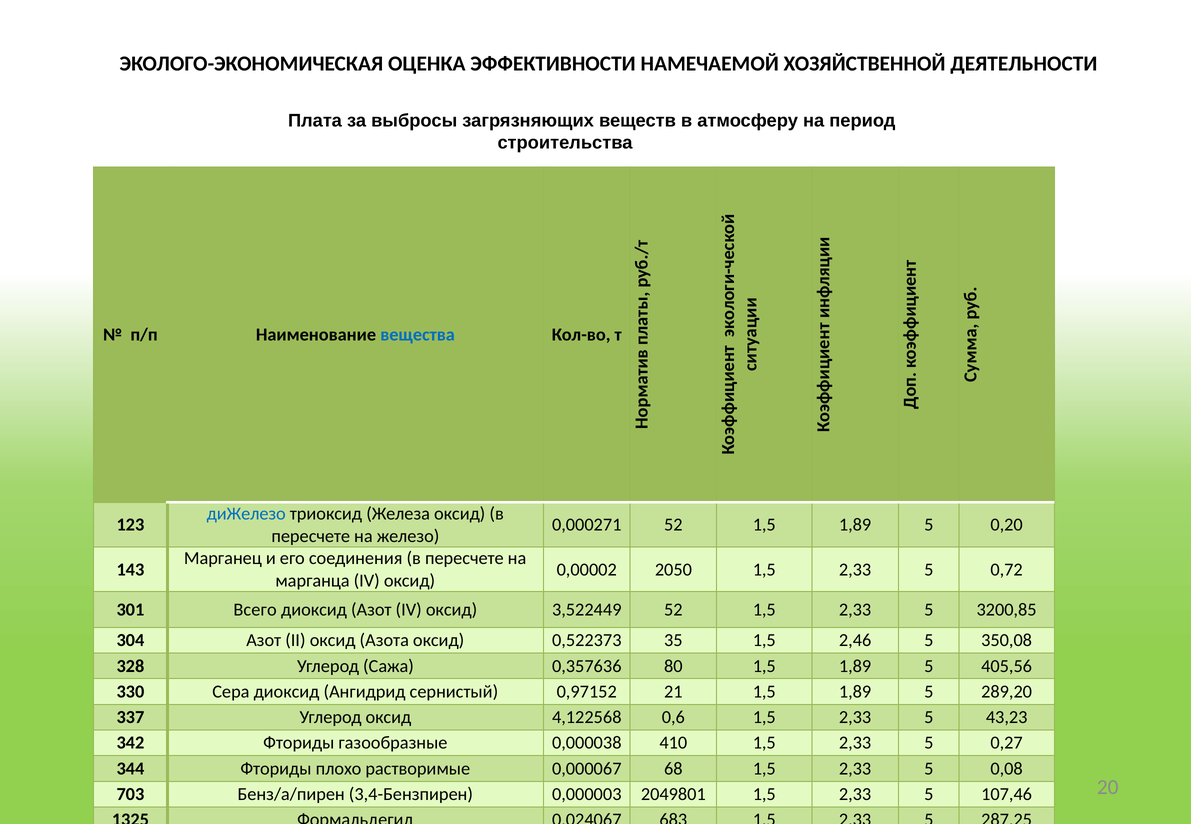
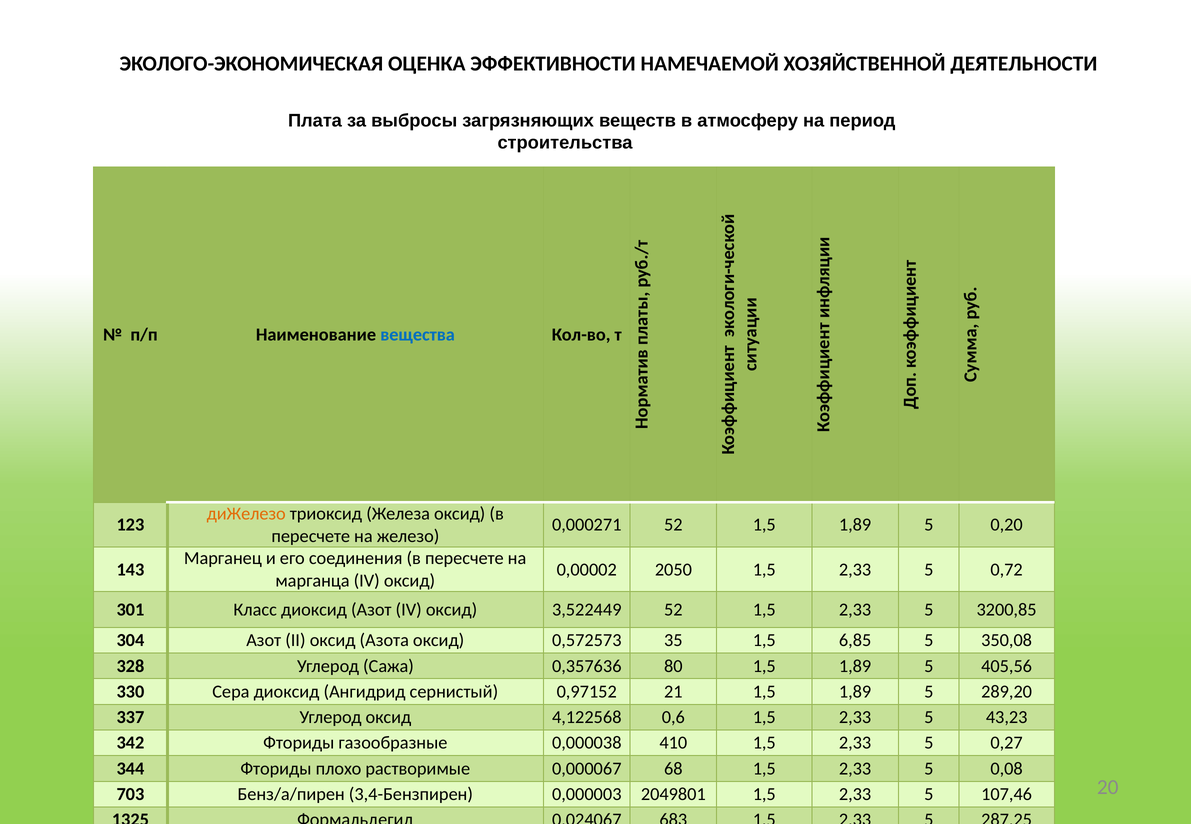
диЖелезо colour: blue -> orange (246, 514)
Всего: Всего -> Класс (255, 610)
0,522373: 0,522373 -> 0,572573 (587, 641)
2,46: 2,46 -> 6,85 (855, 641)
